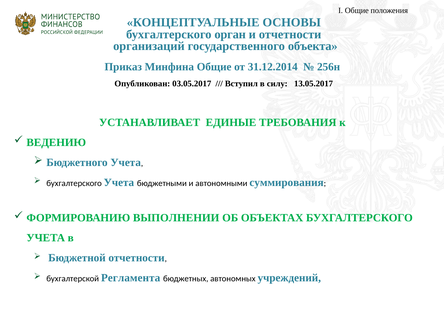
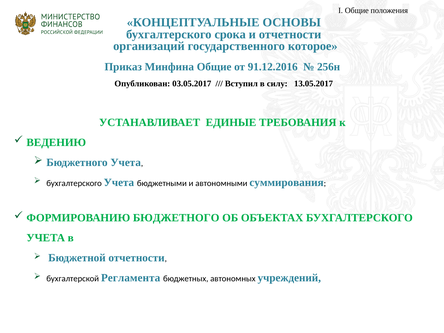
орган: орган -> срока (230, 34)
объекта: объекта -> которое (313, 46)
31.12.2014: 31.12.2014 -> 91.12.2016 (273, 67)
ФОРМИРОВАНИЮ ВЫПОЛНЕНИИ: ВЫПОЛНЕНИИ -> БЮДЖЕТНОГО (176, 218)
